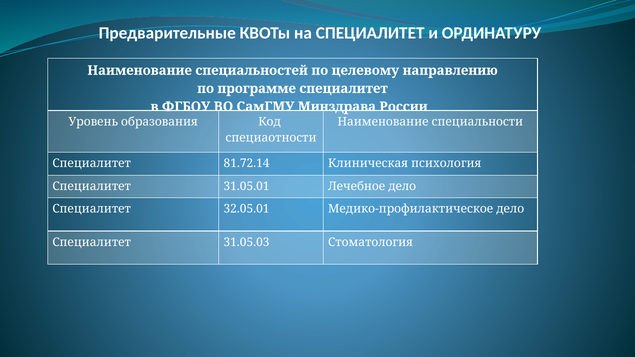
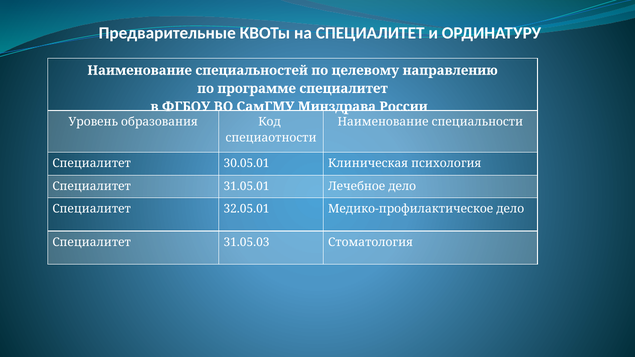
81.72.14: 81.72.14 -> 30.05.01 (247, 163)
